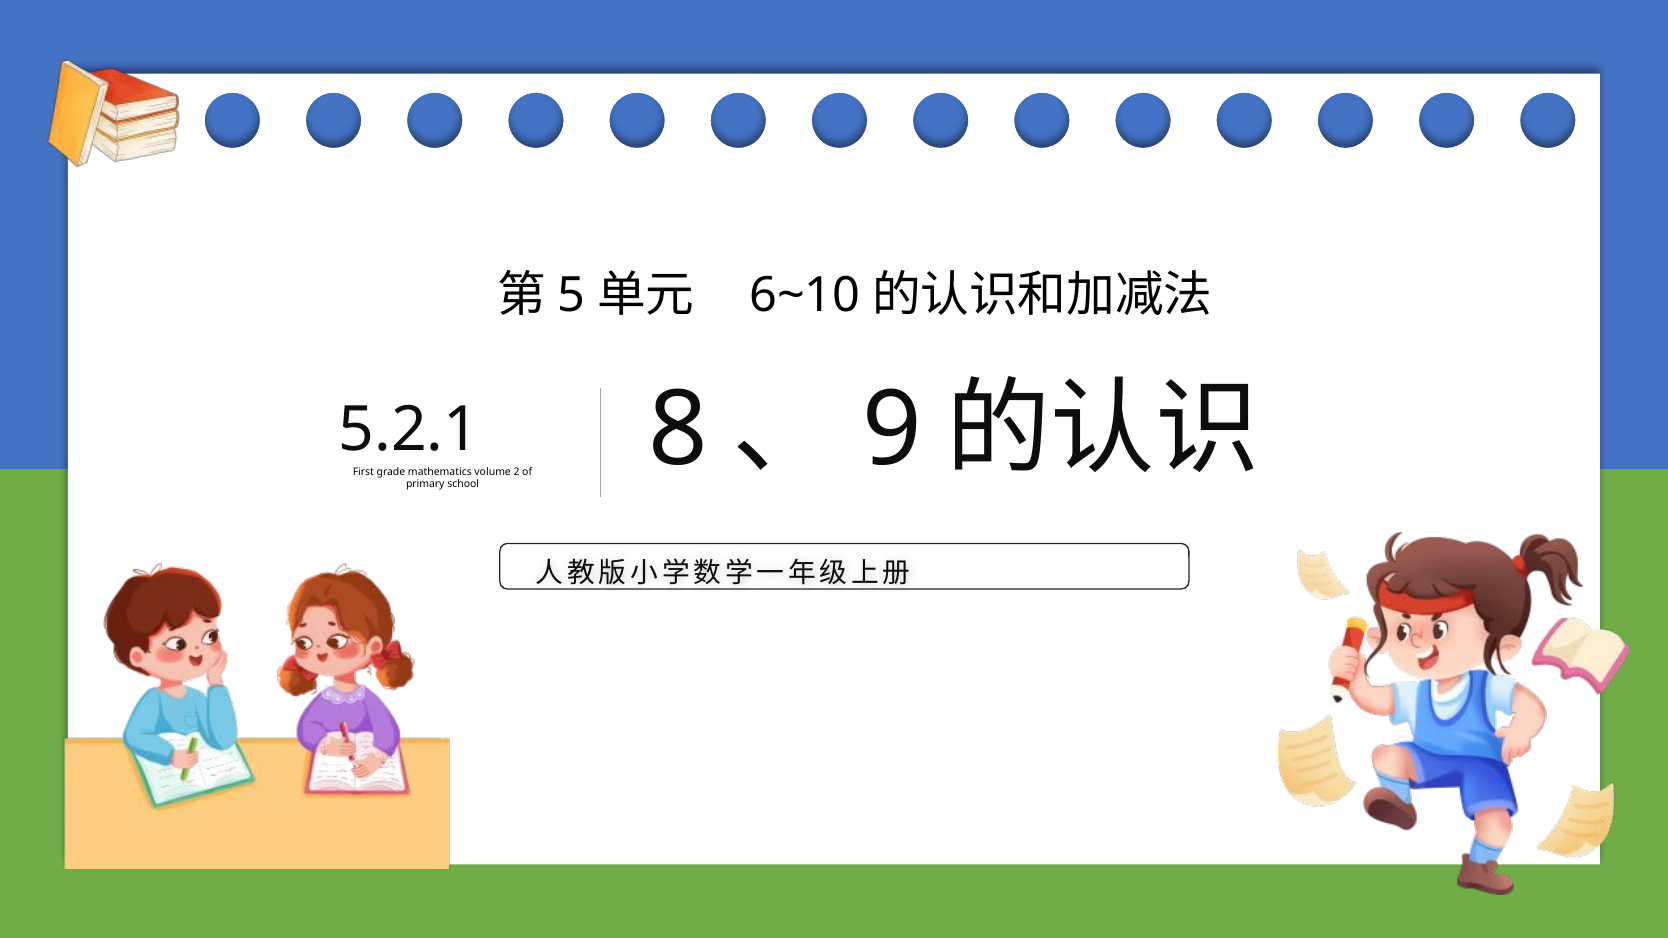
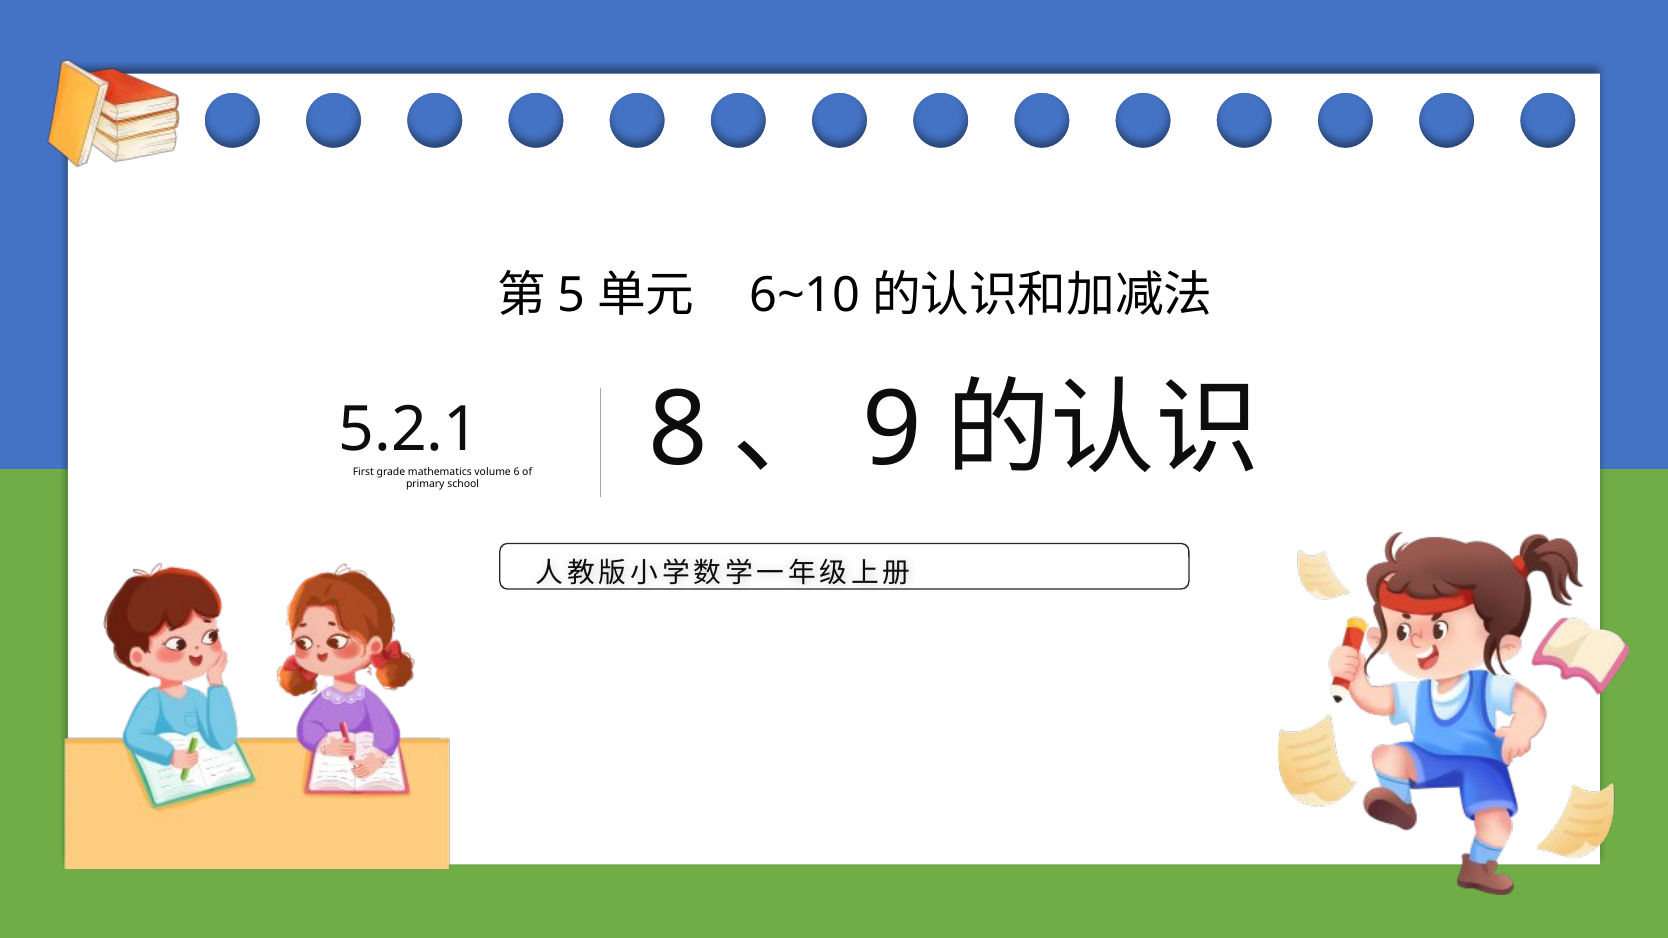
2: 2 -> 6 (517, 472)
